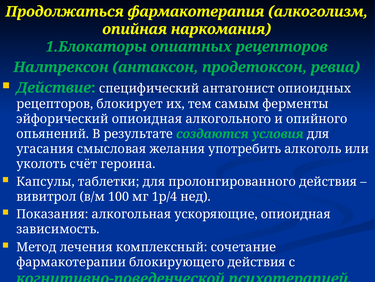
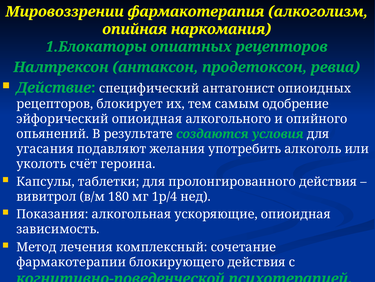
Продолжаться: Продолжаться -> Мировоззрении (65, 12)
ферменты: ферменты -> одобрение (296, 104)
смысловая: смысловая -> подавляют (112, 149)
100: 100 -> 180 (119, 196)
